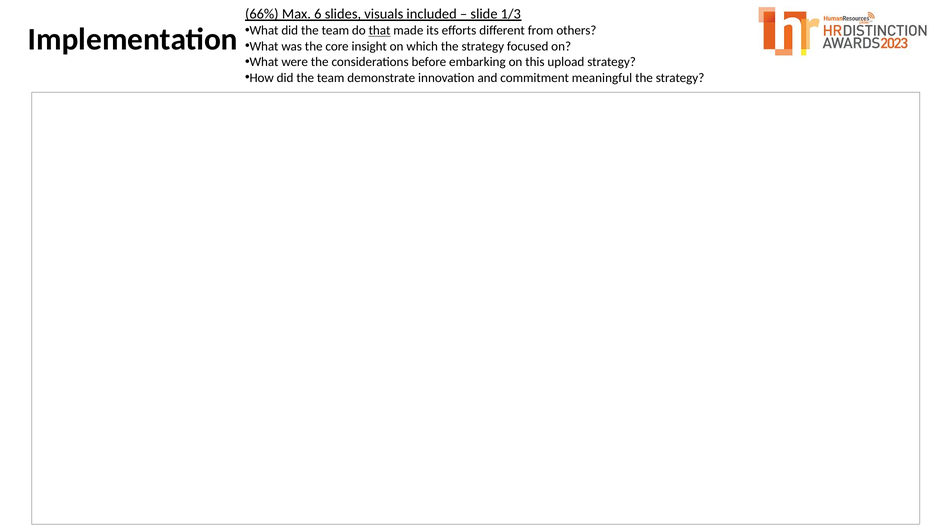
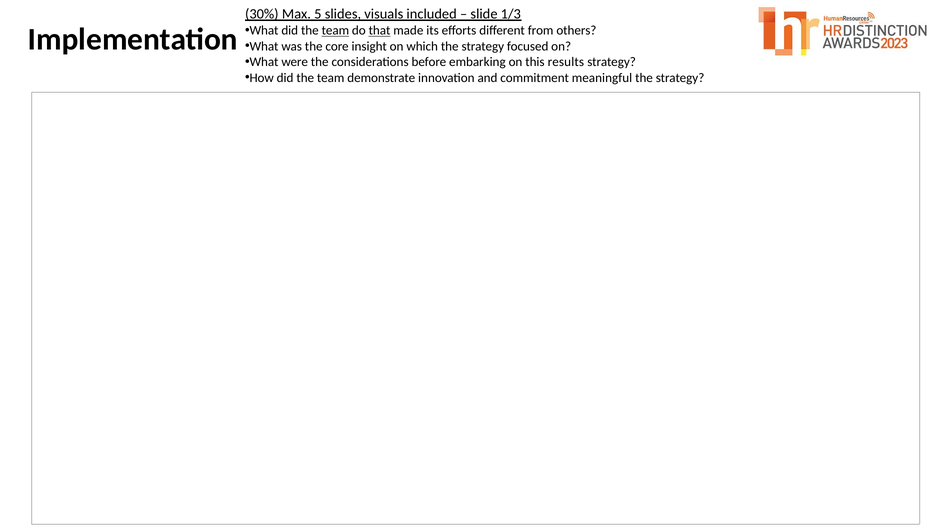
66%: 66% -> 30% (262, 14)
6: 6 -> 5 (318, 14)
team underline: none -> present (335, 31)
upload: upload -> results (566, 62)
